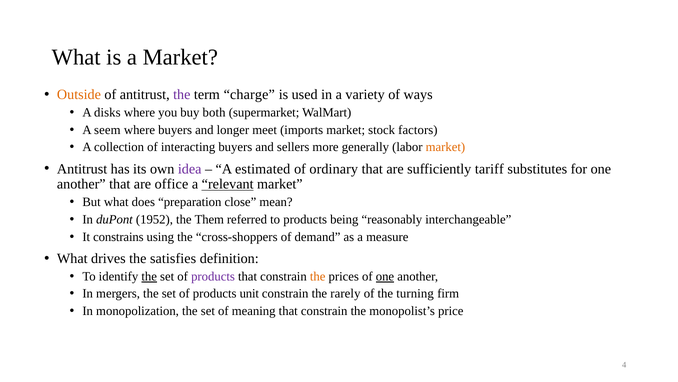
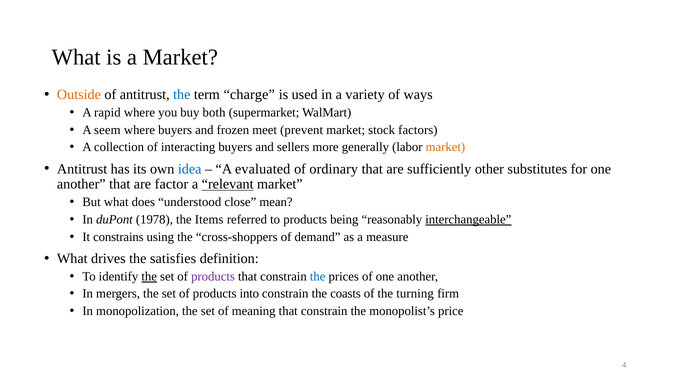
the colour: purple -> blue (182, 94)
disks: disks -> rapid (107, 113)
longer: longer -> frozen (233, 130)
imports: imports -> prevent (302, 130)
idea colour: purple -> blue (190, 169)
estimated: estimated -> evaluated (263, 169)
tariff: tariff -> other (489, 169)
office: office -> factor (171, 184)
preparation: preparation -> understood (190, 202)
1952: 1952 -> 1978 (154, 219)
Them: Them -> Items (209, 219)
interchangeable underline: none -> present (468, 219)
the colour: orange -> blue (318, 276)
one underline: present -> none (385, 276)
unit: unit -> into (249, 293)
rarely: rarely -> coasts (346, 293)
